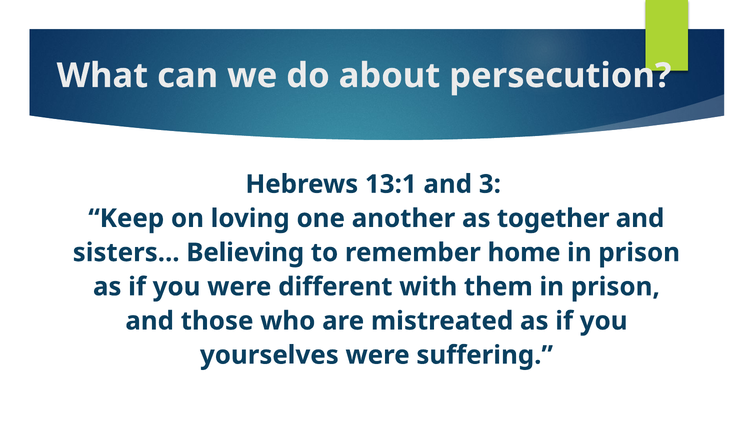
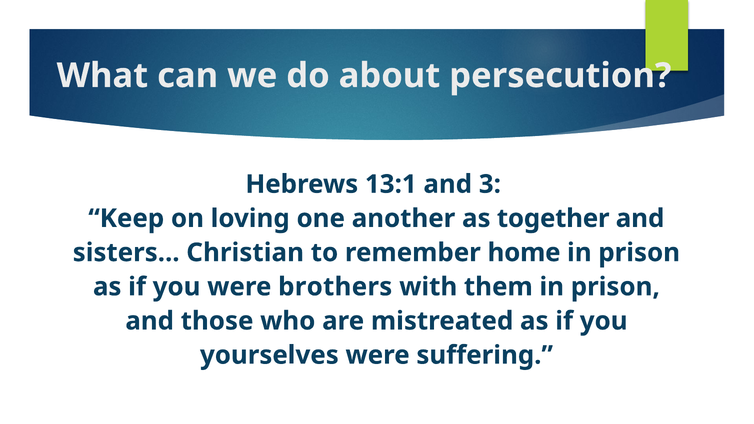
Believing: Believing -> Christian (245, 253)
different: different -> brothers (335, 287)
